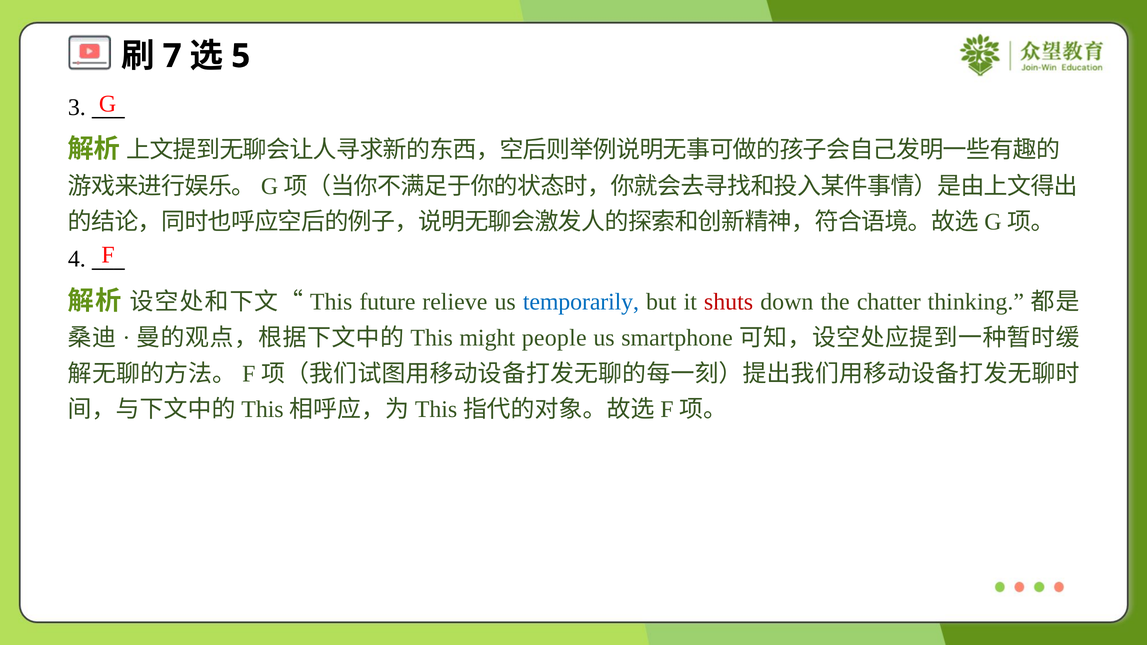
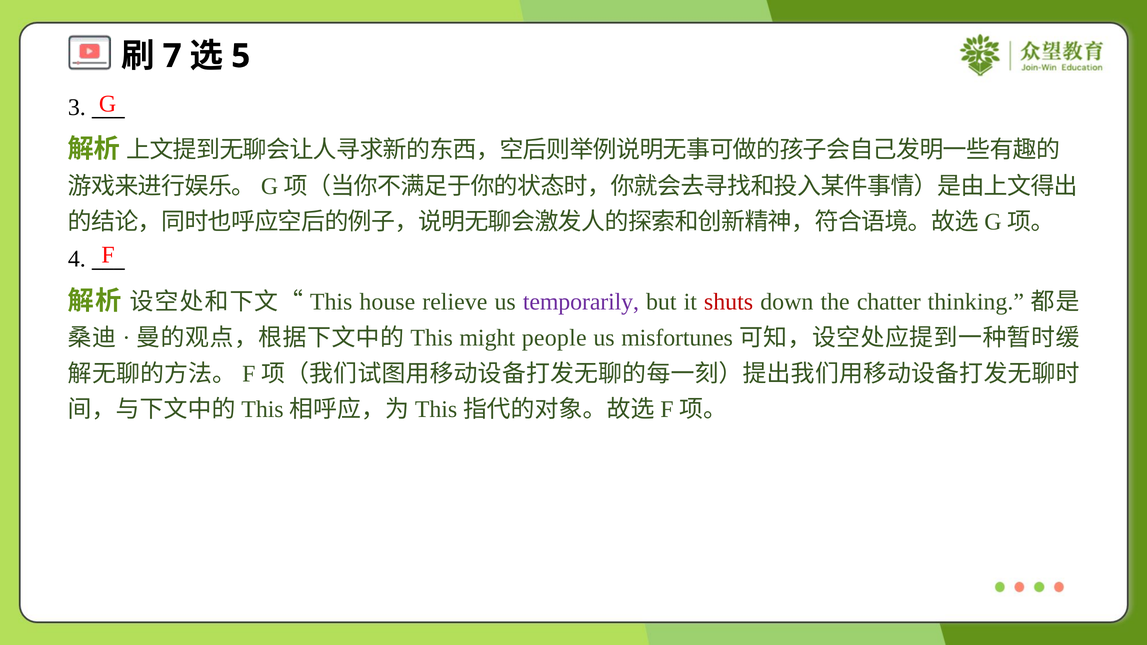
future: future -> house (387, 302)
temporarily colour: blue -> purple (581, 302)
smartphone: smartphone -> misfortunes (677, 338)
